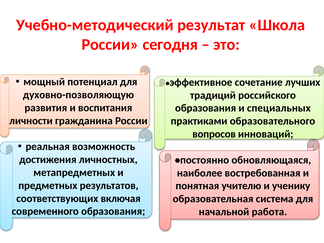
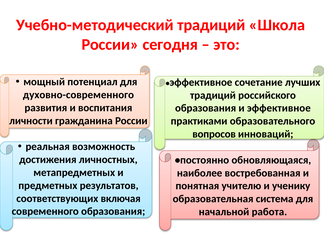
Учебно-методический результат: результат -> традиций (211, 25)
духовно-позволяющую: духовно-позволяющую -> духовно-современного (78, 95)
и специальных: специальных -> эффективное (279, 108)
